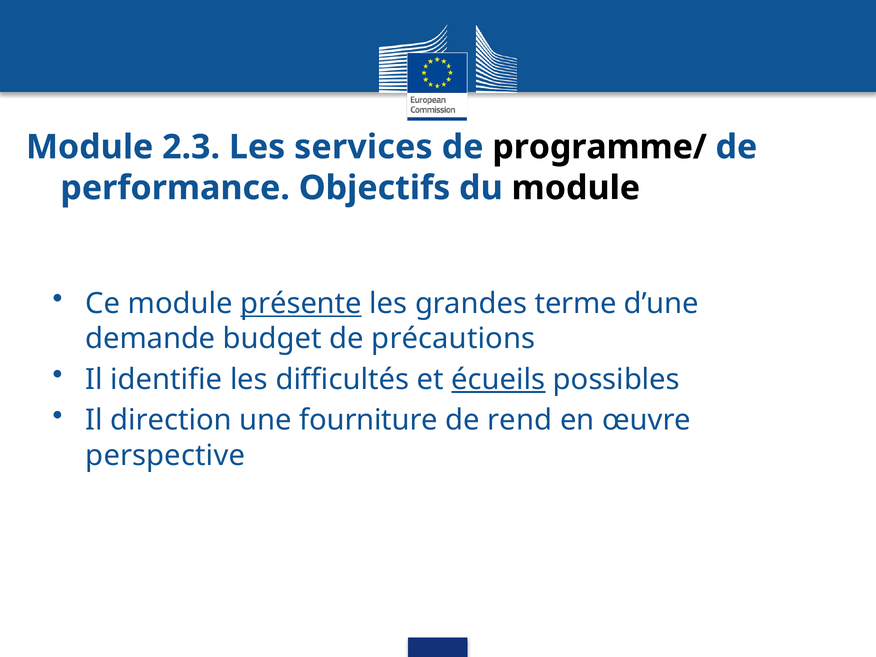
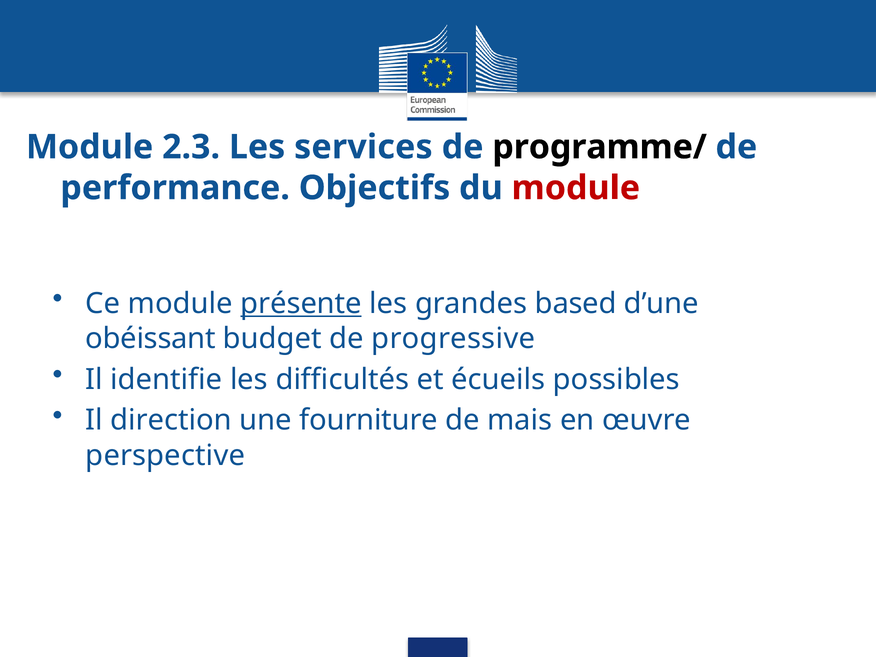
module colour: black -> red (576, 188)
terme: terme -> based (576, 304)
demande: demande -> obéissant (151, 339)
précautions: précautions -> progressive (453, 339)
écueils underline: present -> none (498, 379)
rend: rend -> mais (520, 420)
